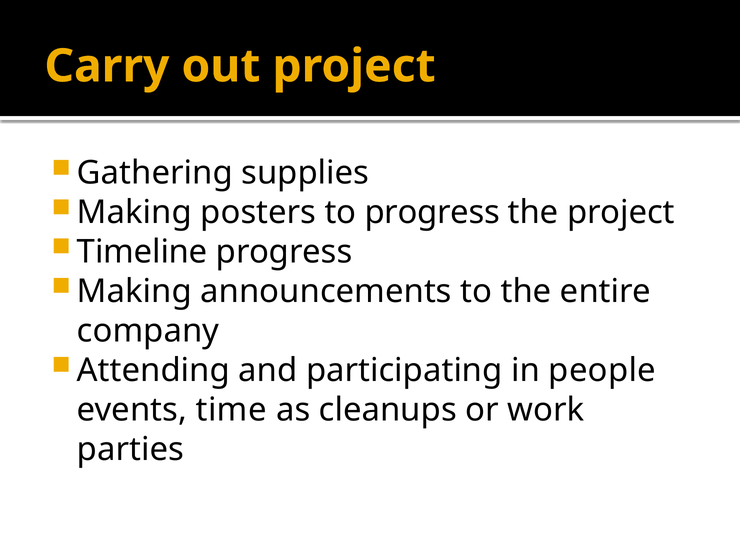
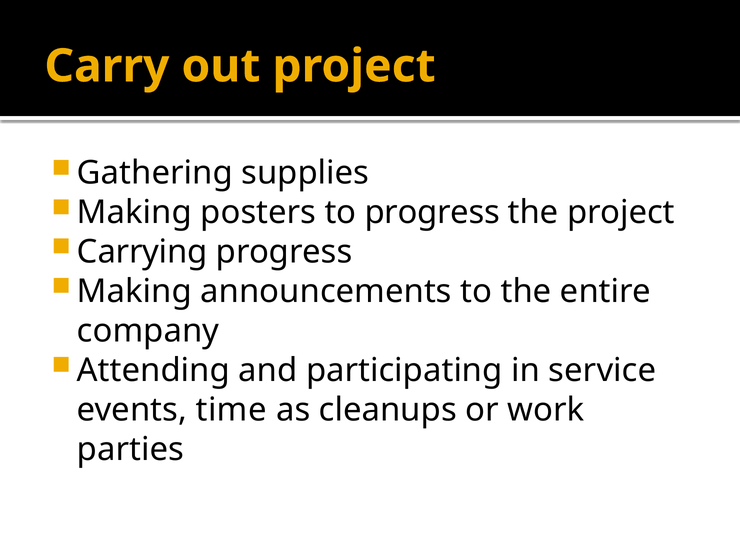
Timeline: Timeline -> Carrying (142, 252)
people: people -> service (602, 370)
